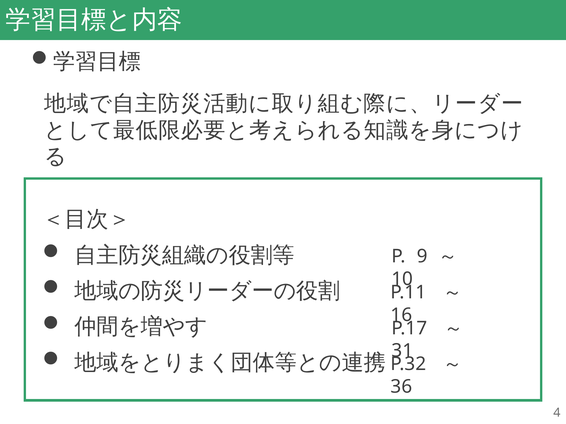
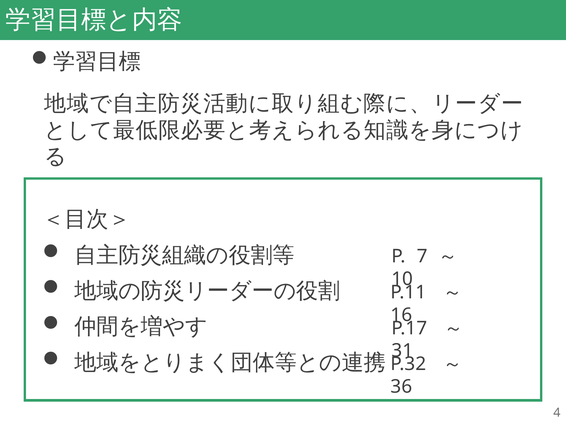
9: 9 -> 7 (422, 257)
